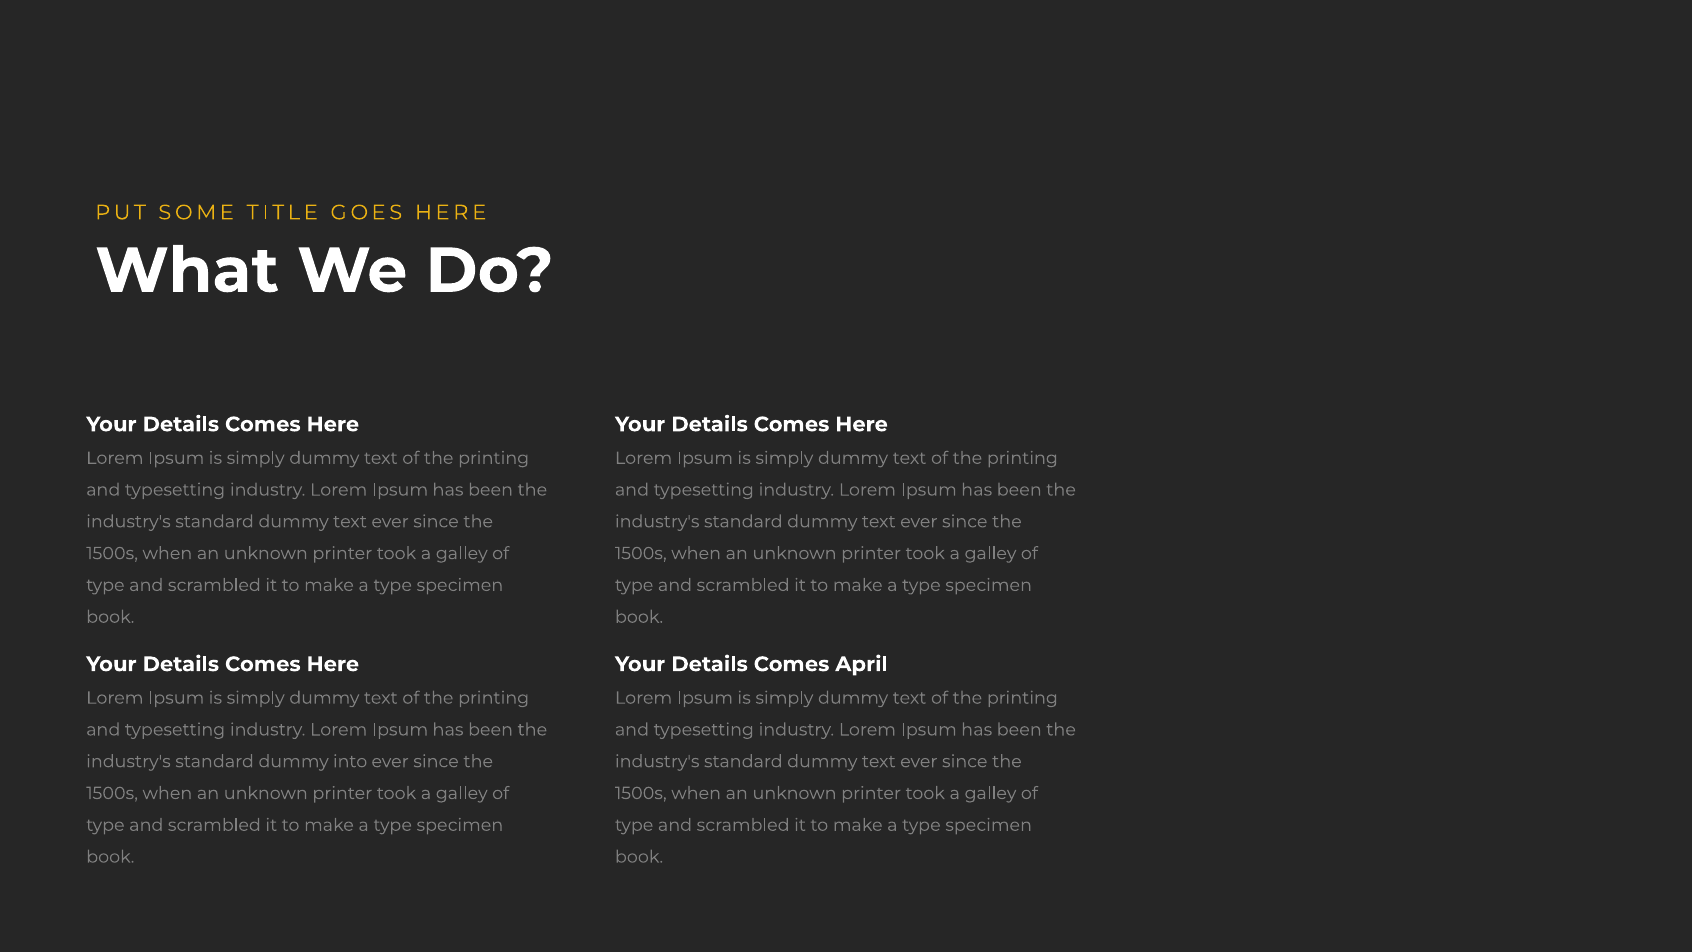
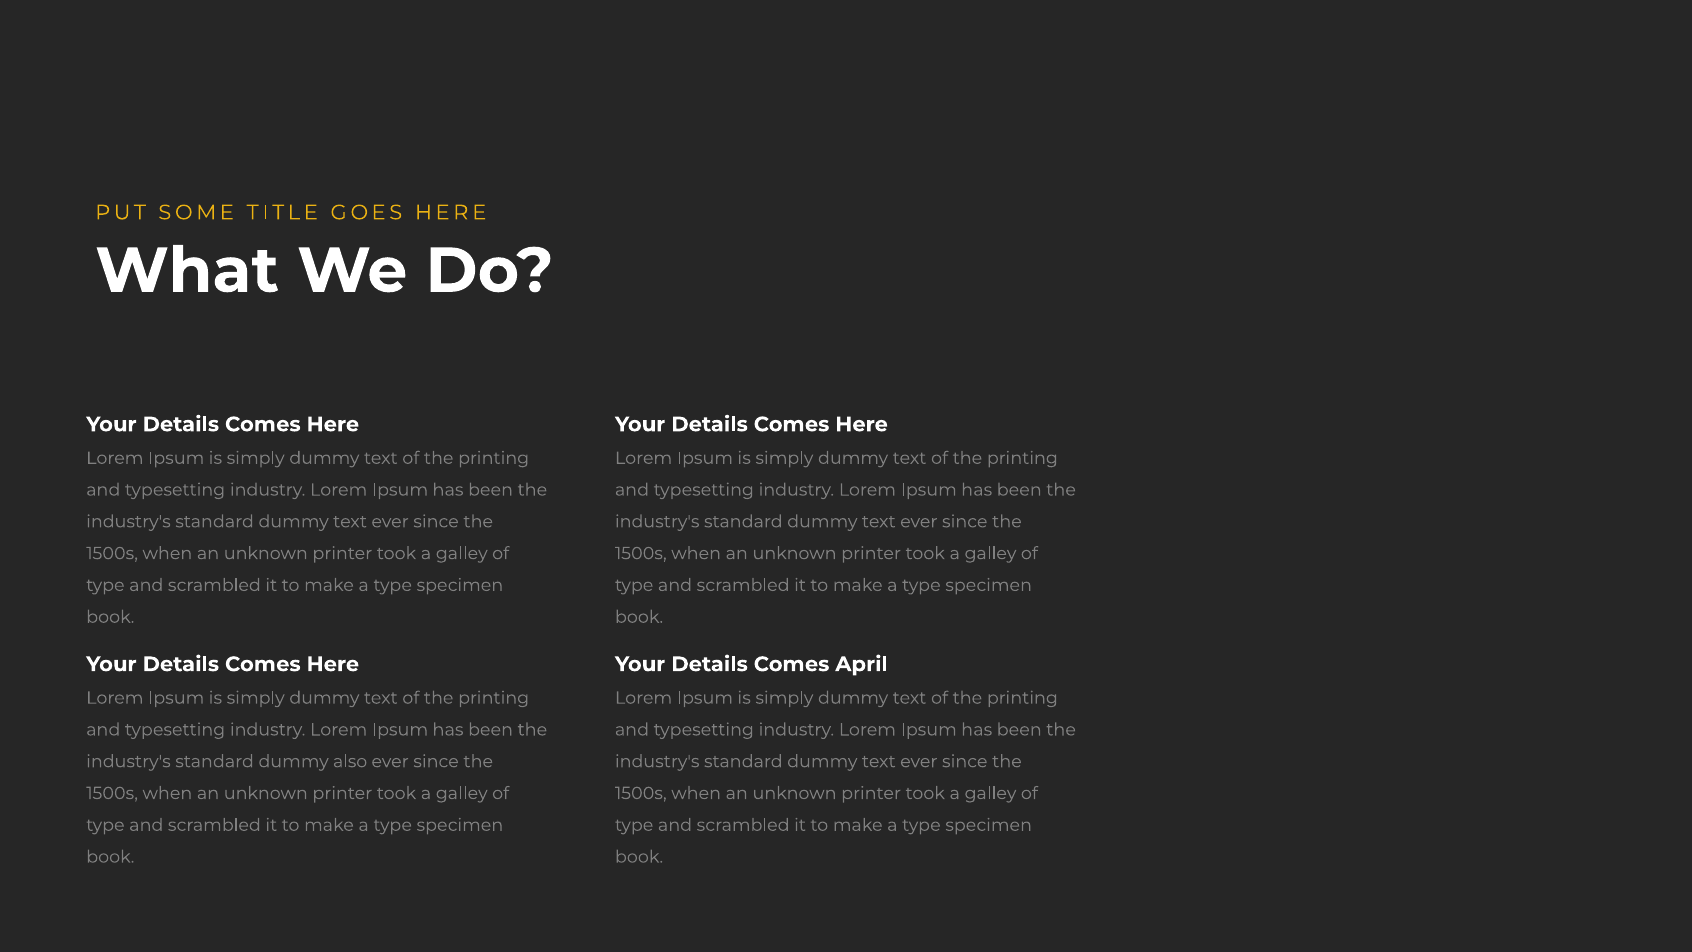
into: into -> also (350, 761)
